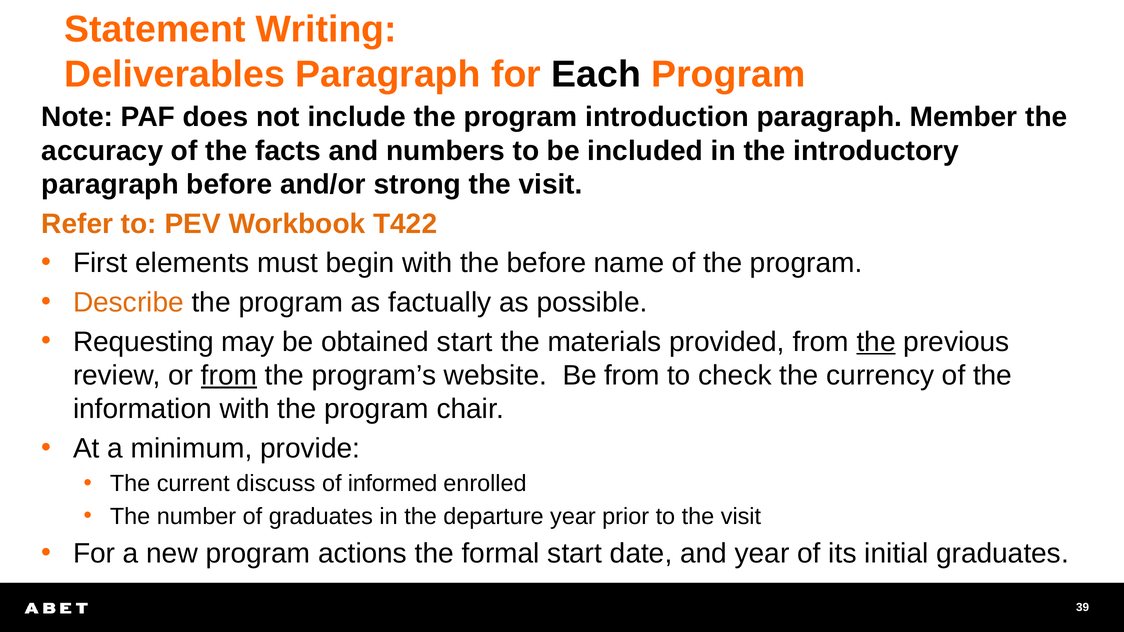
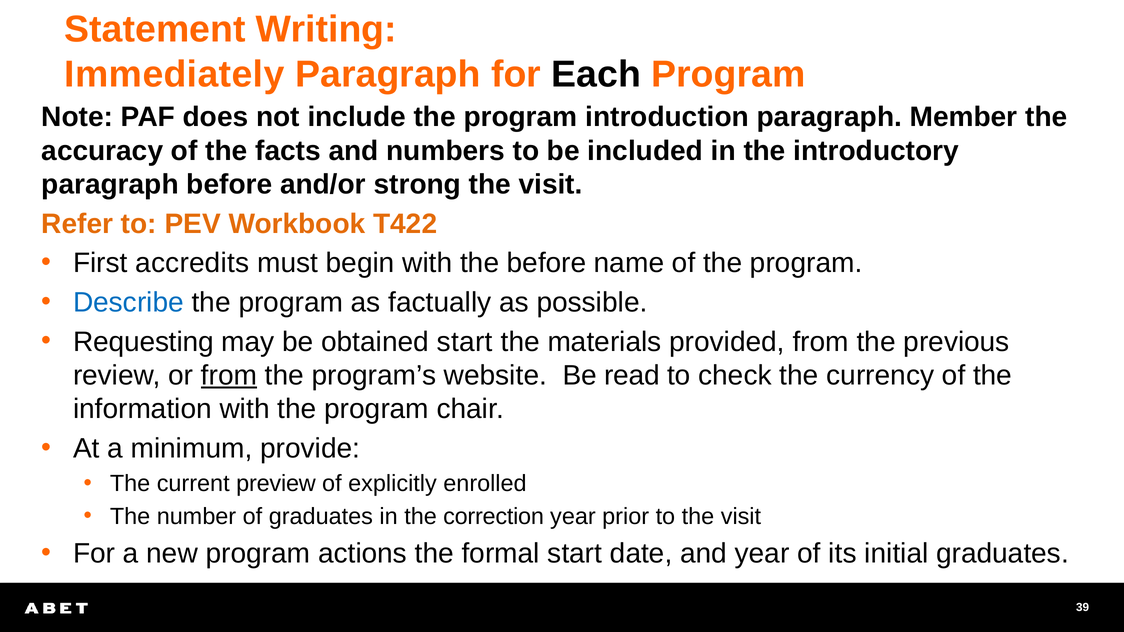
Deliverables: Deliverables -> Immediately (175, 74)
elements: elements -> accredits (192, 263)
Describe colour: orange -> blue (128, 303)
the underline: present -> none (876, 342)
Be from: from -> read (632, 376)
discuss: discuss -> preview (276, 484)
informed: informed -> explicitly (392, 484)
departure: departure -> correction (494, 517)
